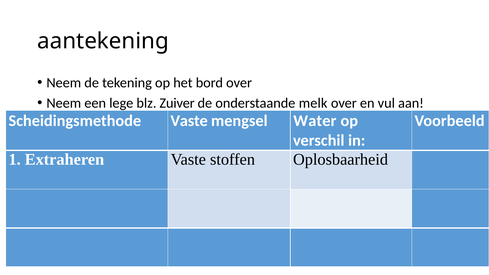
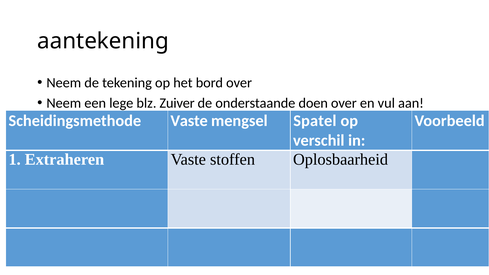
melk: melk -> doen (313, 103)
Water: Water -> Spatel (315, 121)
